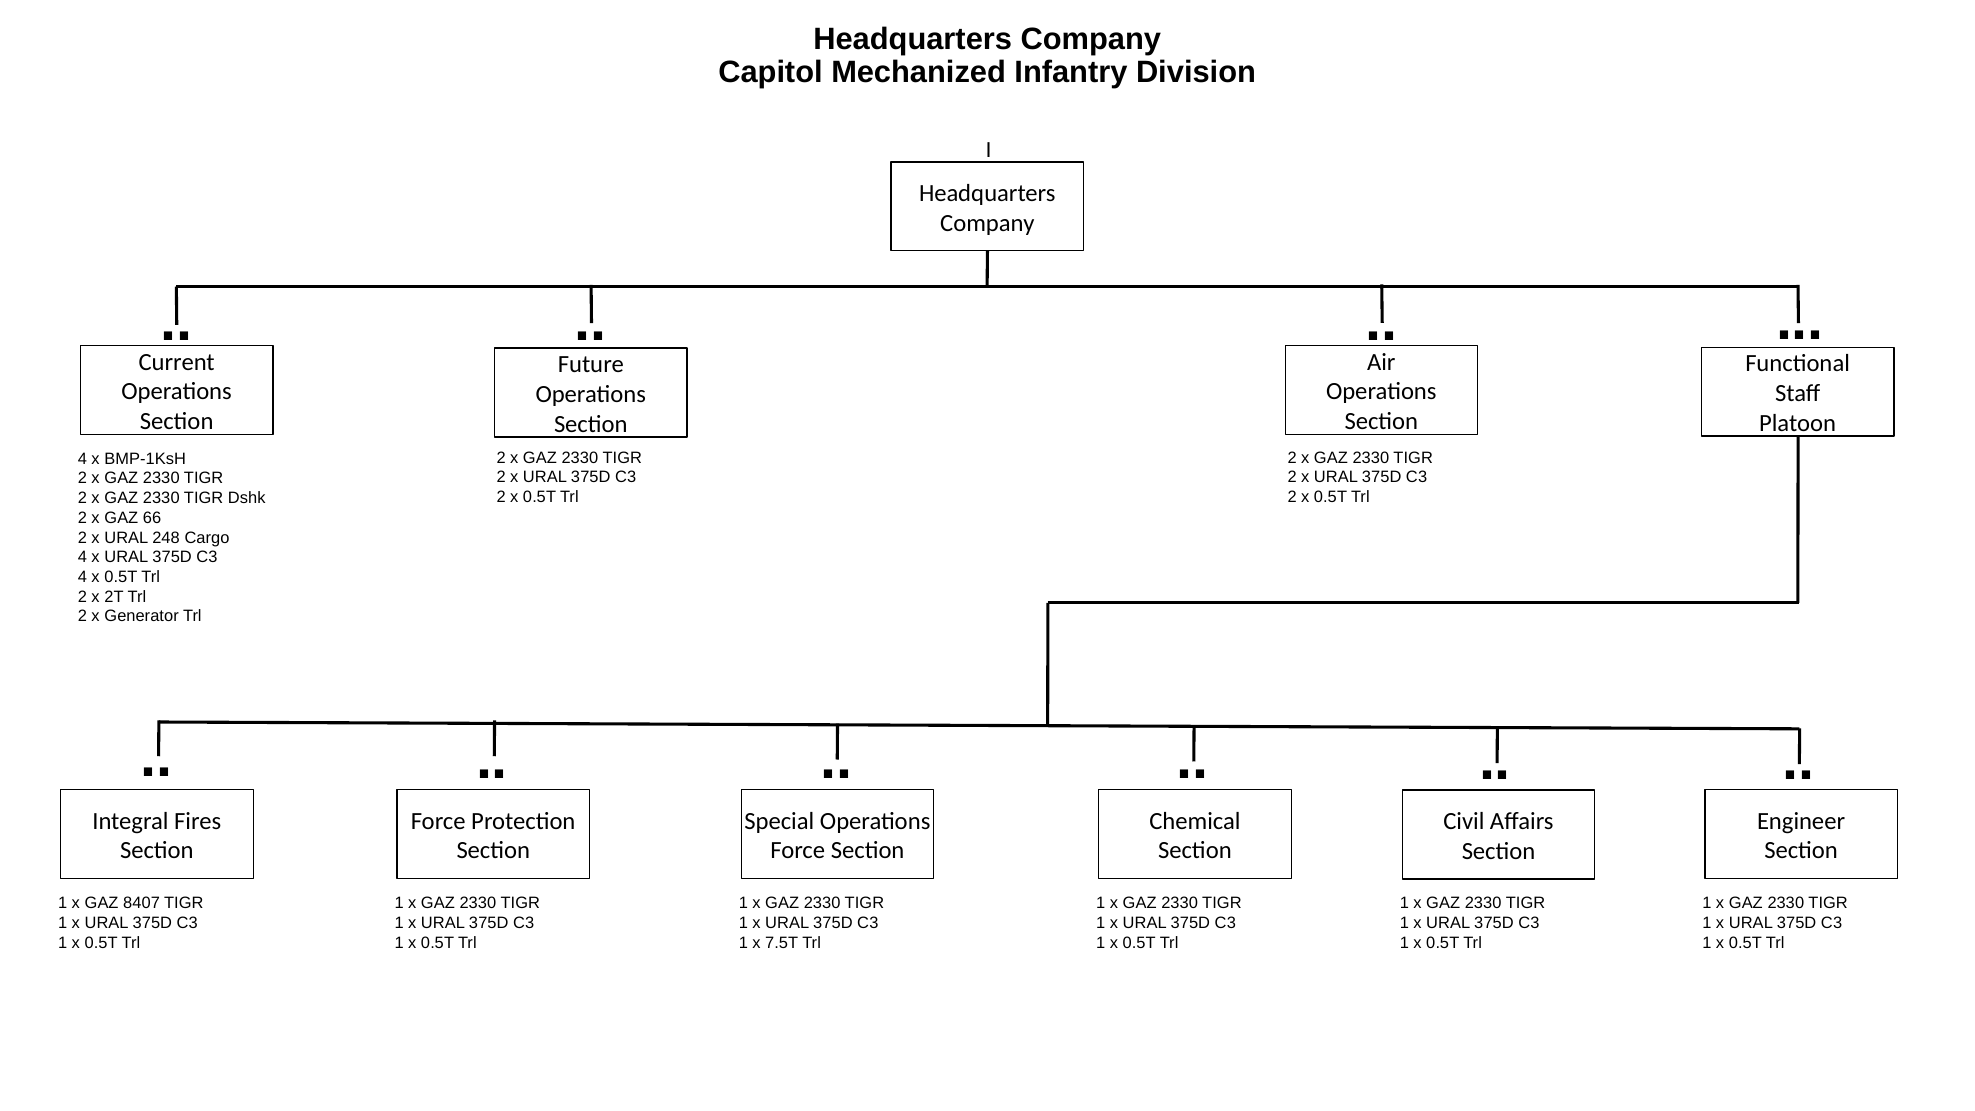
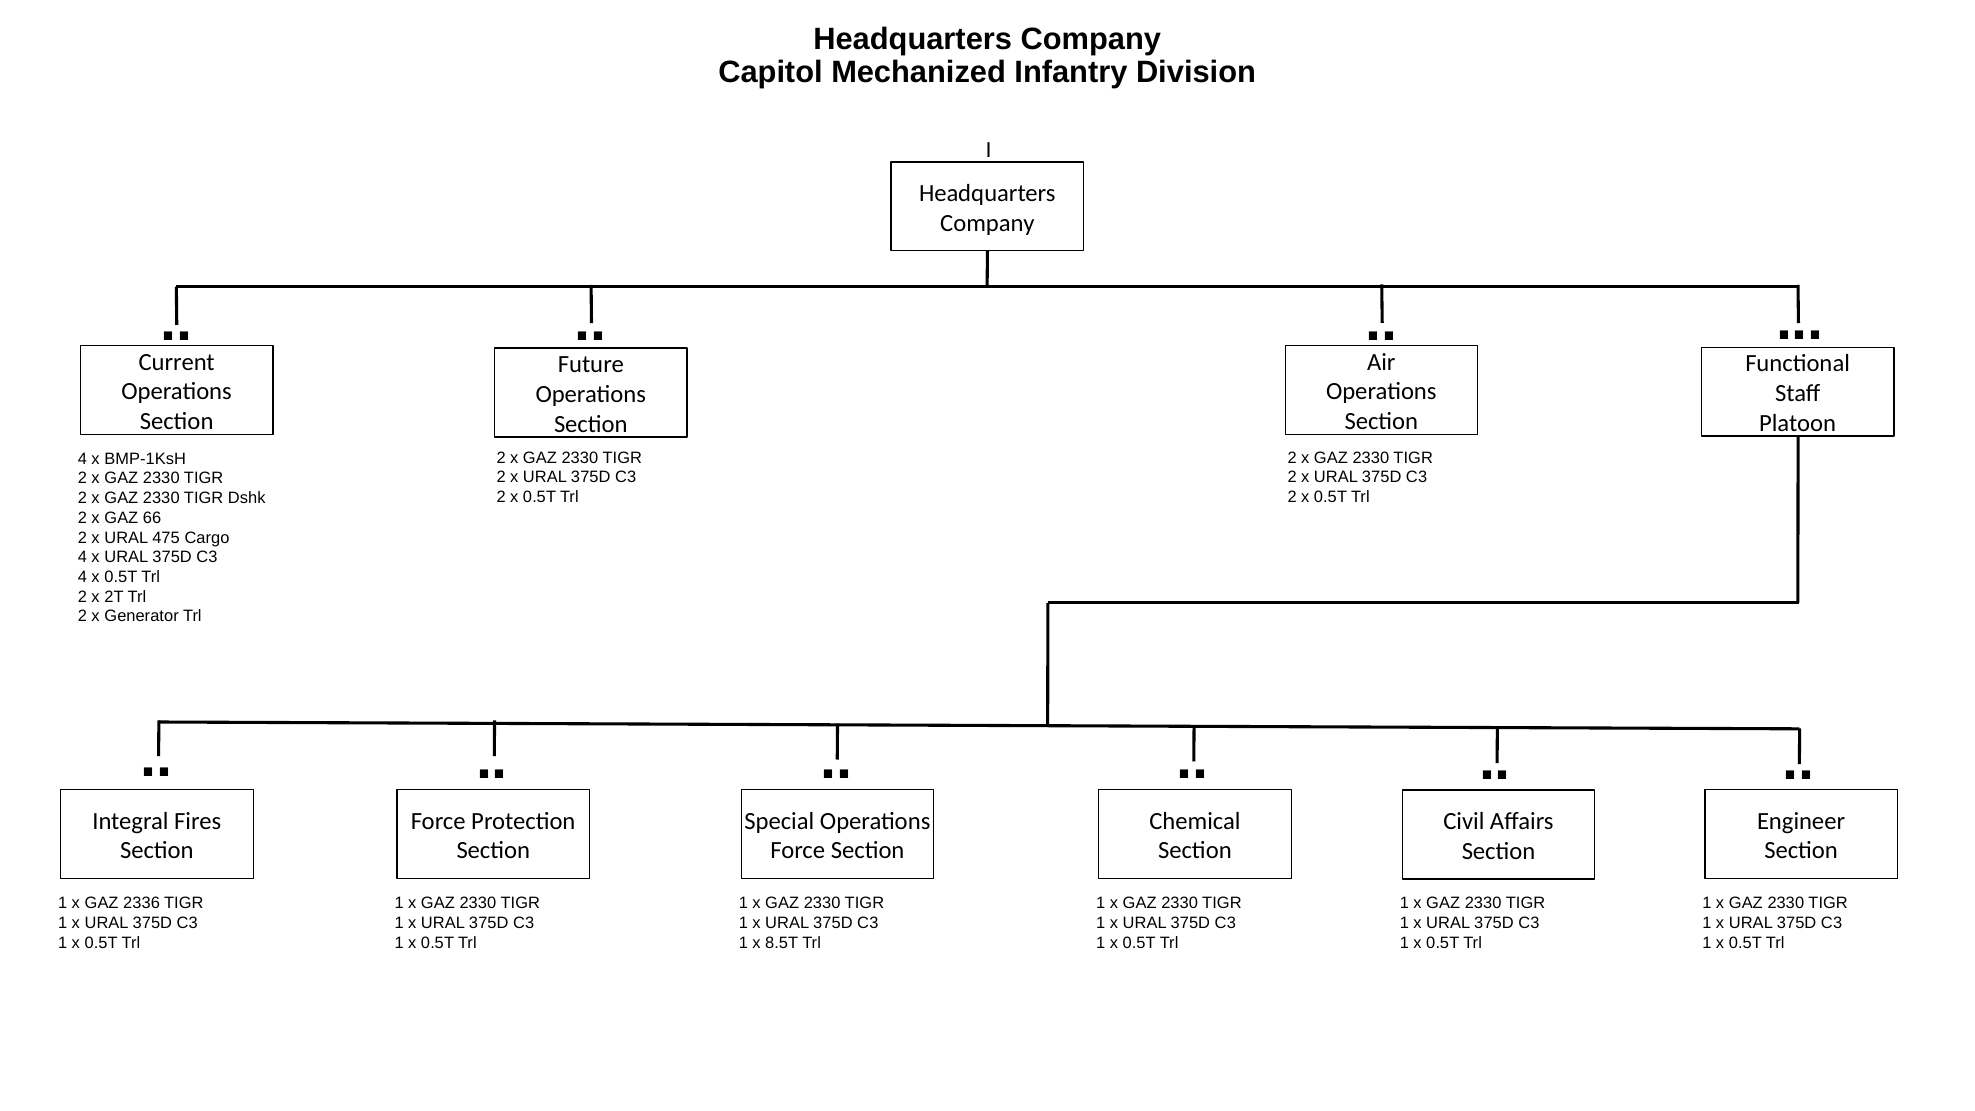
248: 248 -> 475 (166, 538)
8407: 8407 -> 2336 (142, 903)
7.5T: 7.5T -> 8.5T (782, 943)
